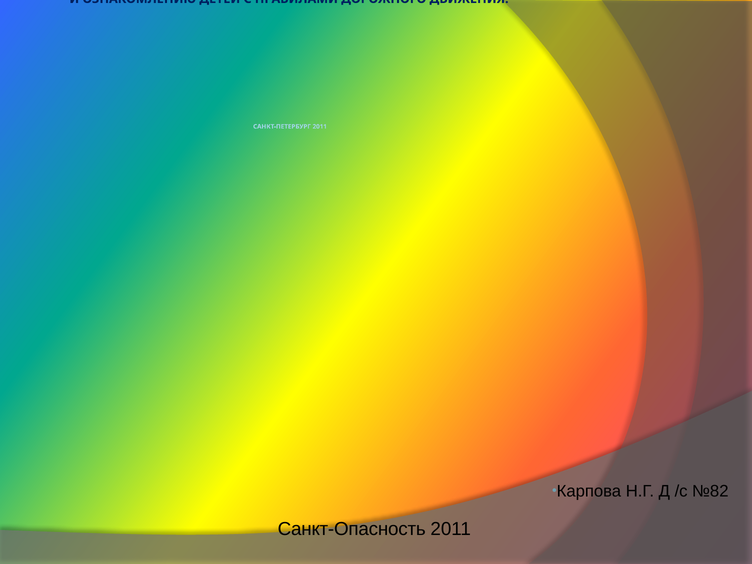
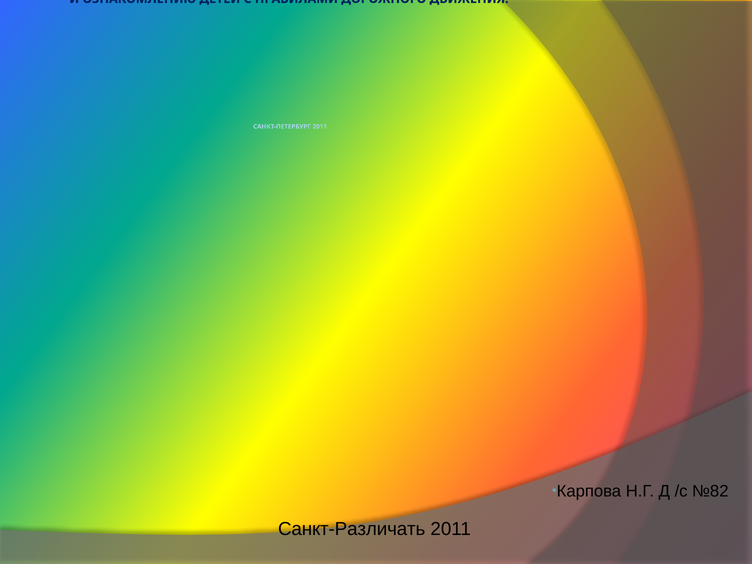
Санкт-Опасность: Санкт-Опасность -> Санкт-Различать (352, 529)
